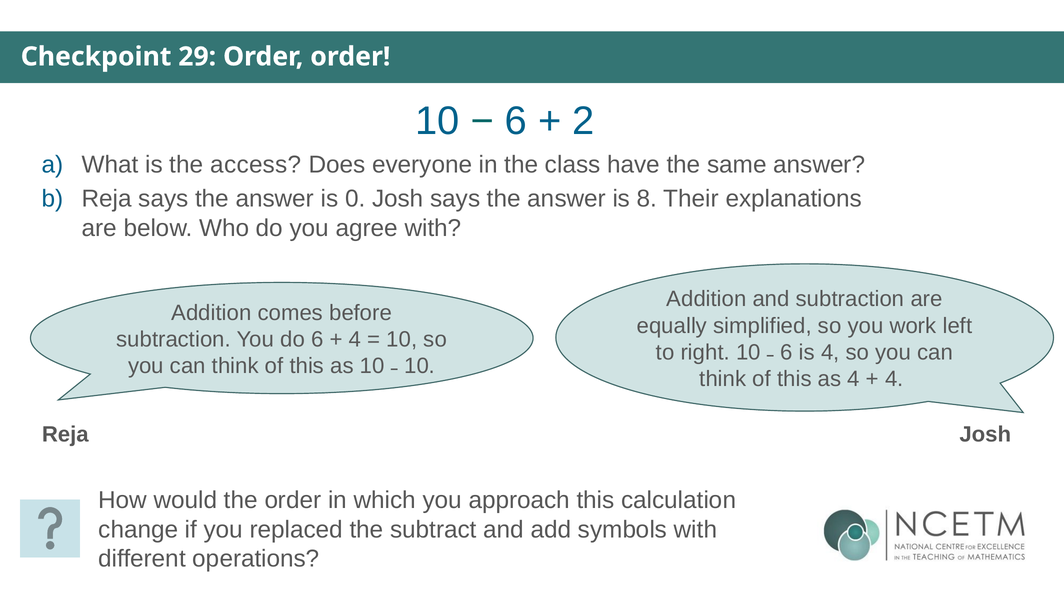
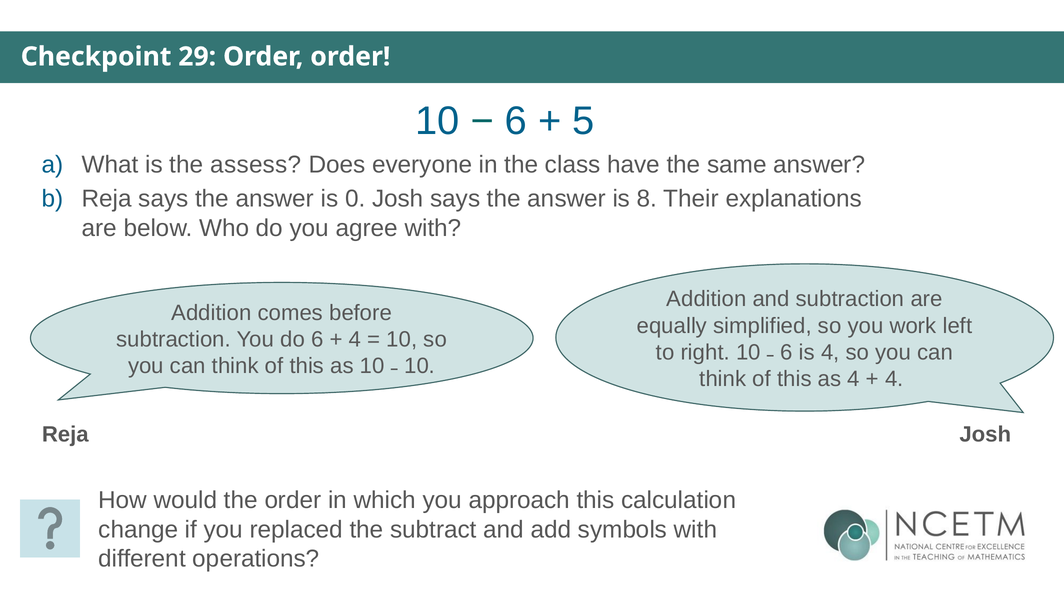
2: 2 -> 5 (584, 121)
access: access -> assess (256, 165)
